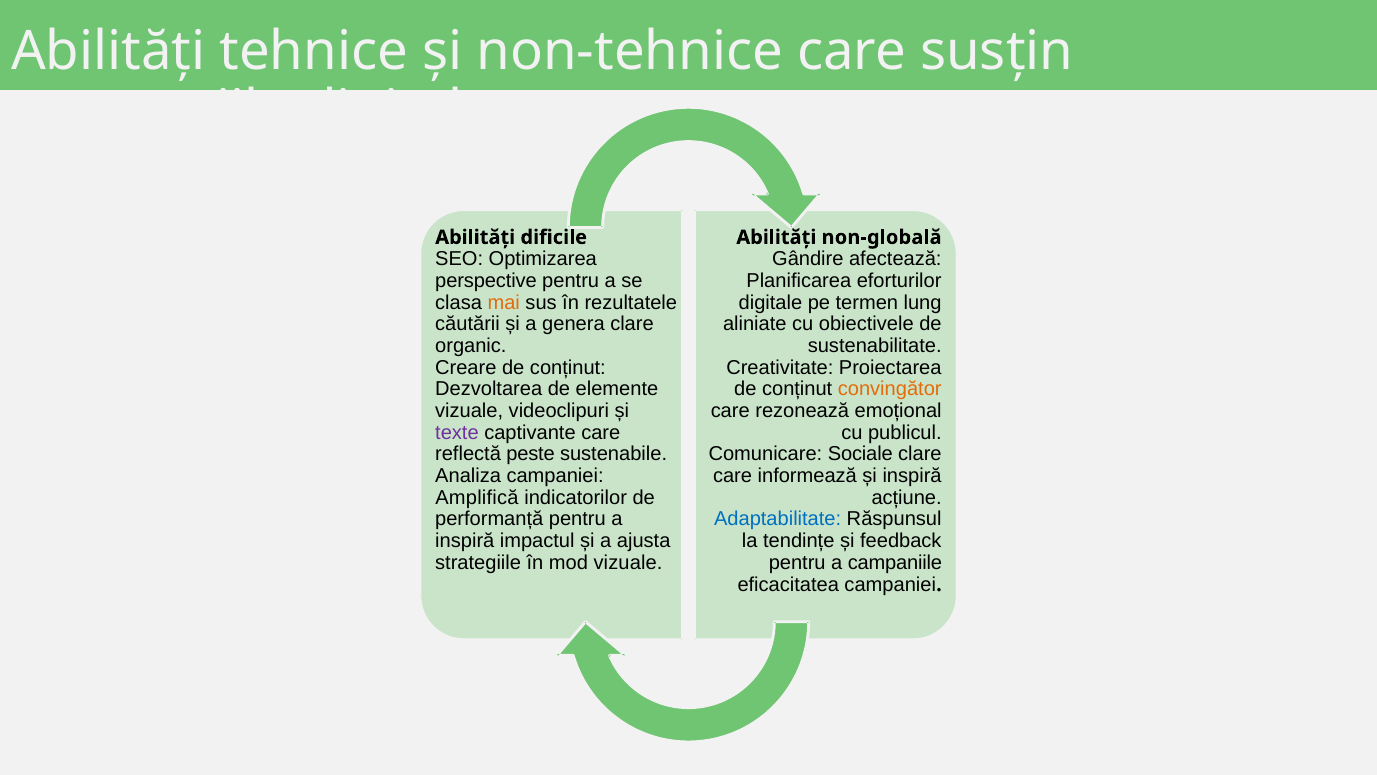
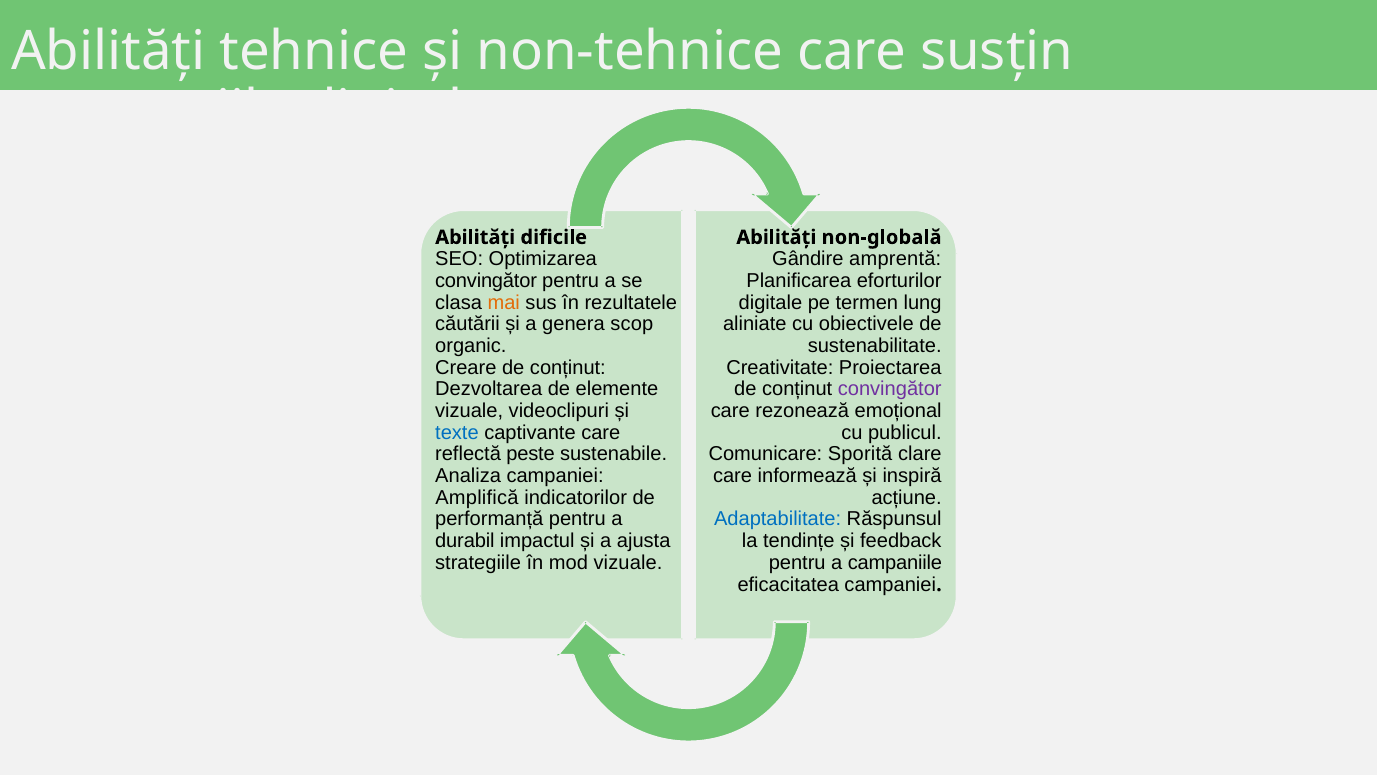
afectează: afectează -> amprentă (895, 259)
perspective: perspective -> convingător (486, 281)
genera clare: clare -> scop (632, 324)
convingător colour: orange -> purple (890, 389)
texte colour: purple -> blue (457, 432)
Sociale: Sociale -> Sporită (860, 454)
inspiră: inspiră -> durabil (465, 541)
